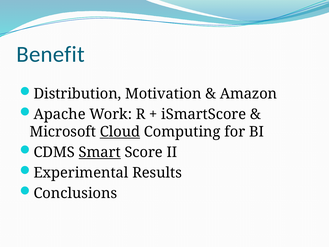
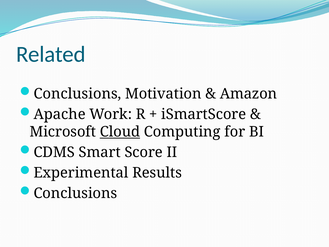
Benefit: Benefit -> Related (51, 54)
Distribution: Distribution -> Conclusions (77, 94)
Smart underline: present -> none (100, 152)
